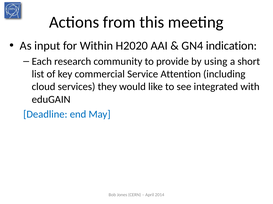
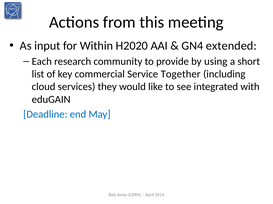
indication: indication -> extended (231, 46)
Attention: Attention -> Together (181, 74)
